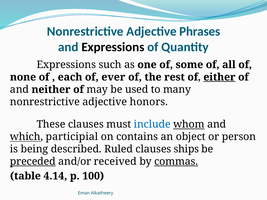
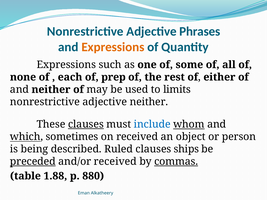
Expressions colour: black -> orange (113, 47)
ever: ever -> prep (113, 77)
either underline: present -> none (219, 77)
many: many -> limits (177, 90)
adjective honors: honors -> neither (149, 102)
clauses underline: none -> present (86, 124)
participial: participial -> sometimes (72, 137)
on contains: contains -> received (137, 137)
4.14: 4.14 -> 1.88 (55, 176)
100: 100 -> 880 (93, 176)
